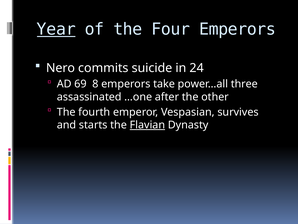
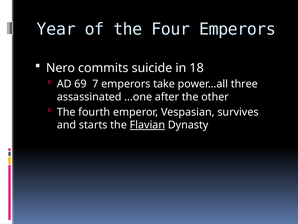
Year underline: present -> none (56, 29)
24: 24 -> 18 (197, 68)
8: 8 -> 7 (95, 84)
